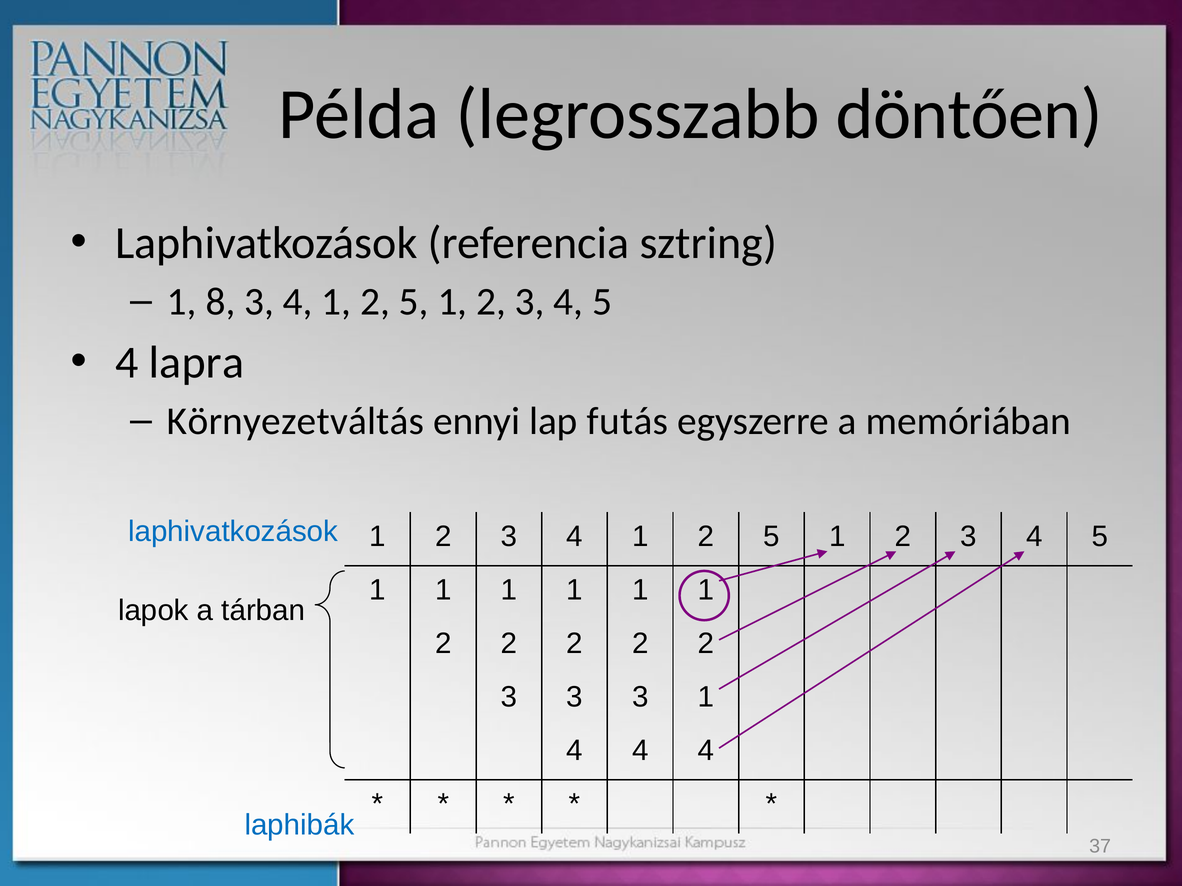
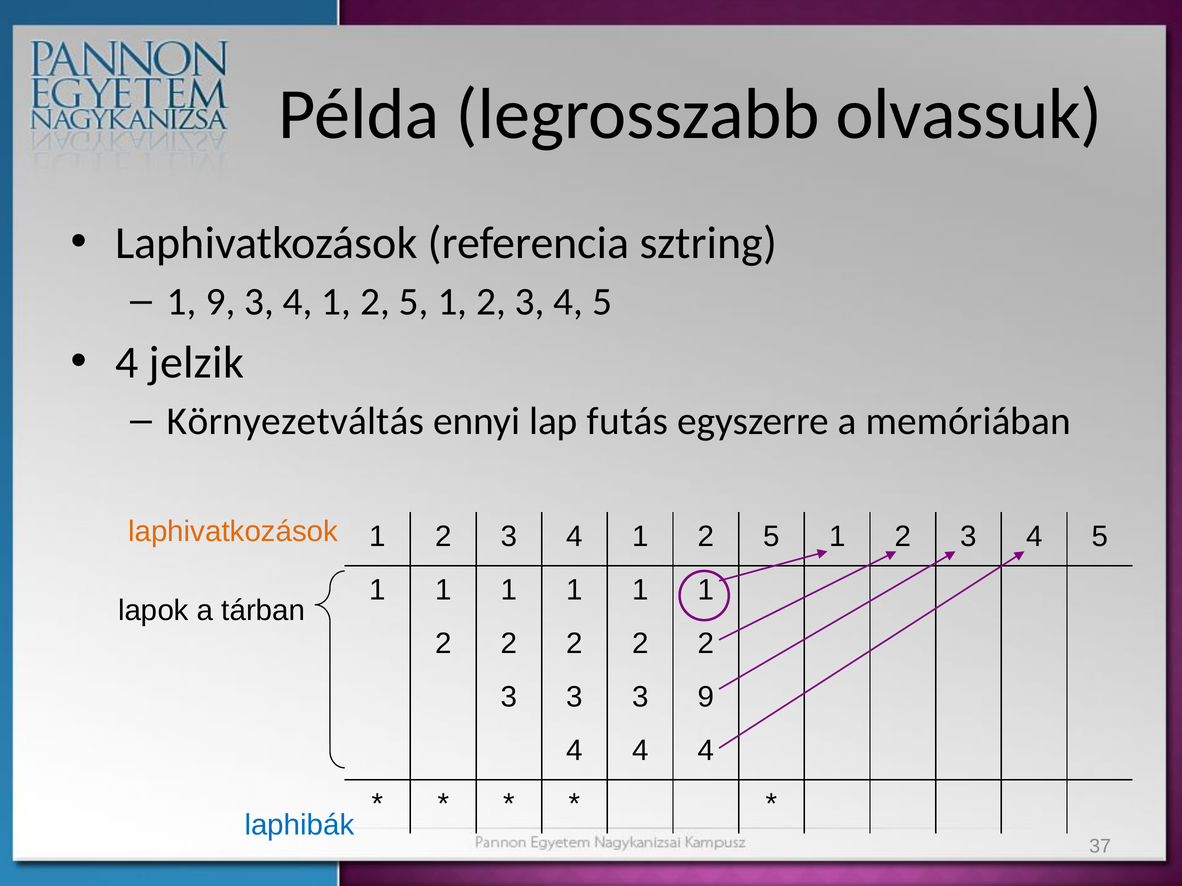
döntően: döntően -> olvassuk (969, 114)
1 8: 8 -> 9 (220, 302)
lapra: lapra -> jelzik (196, 363)
laphivatkozások colour: blue -> orange (233, 532)
3 1: 1 -> 9 (706, 697)
